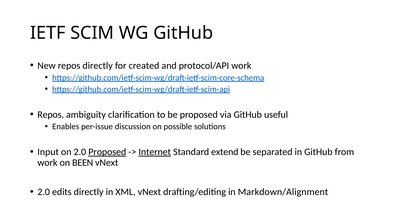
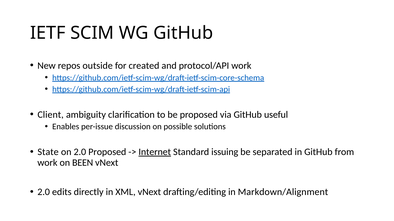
repos directly: directly -> outside (98, 66)
Repos: Repos -> Client (51, 115)
Input: Input -> State (48, 152)
Proposed underline: present -> none (107, 152)
extend: extend -> issuing (225, 152)
